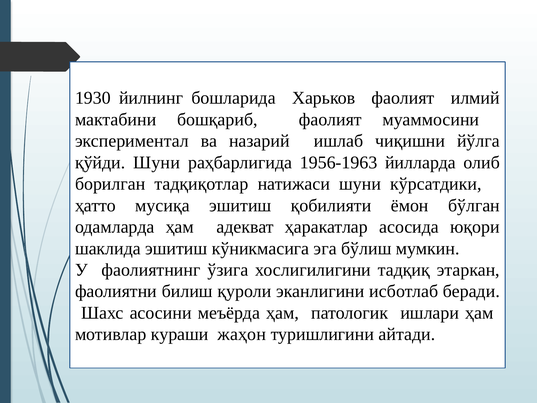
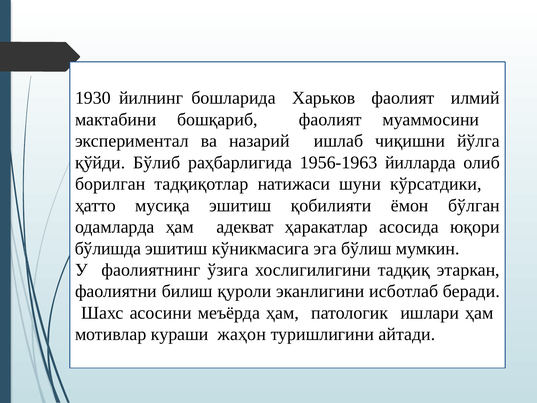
қўйди Шуни: Шуни -> Бўлиб (157, 162)
шаклида: шаклида -> бўлишда (108, 248)
